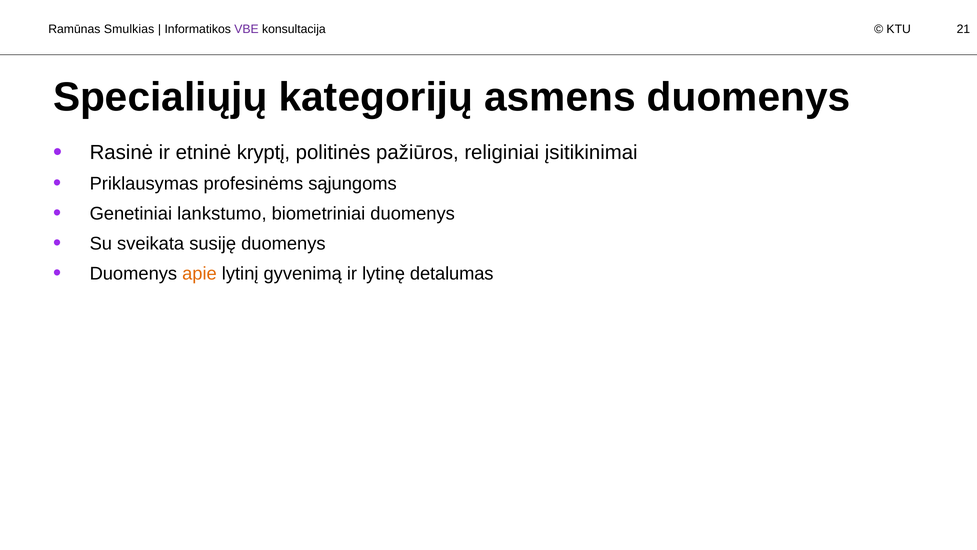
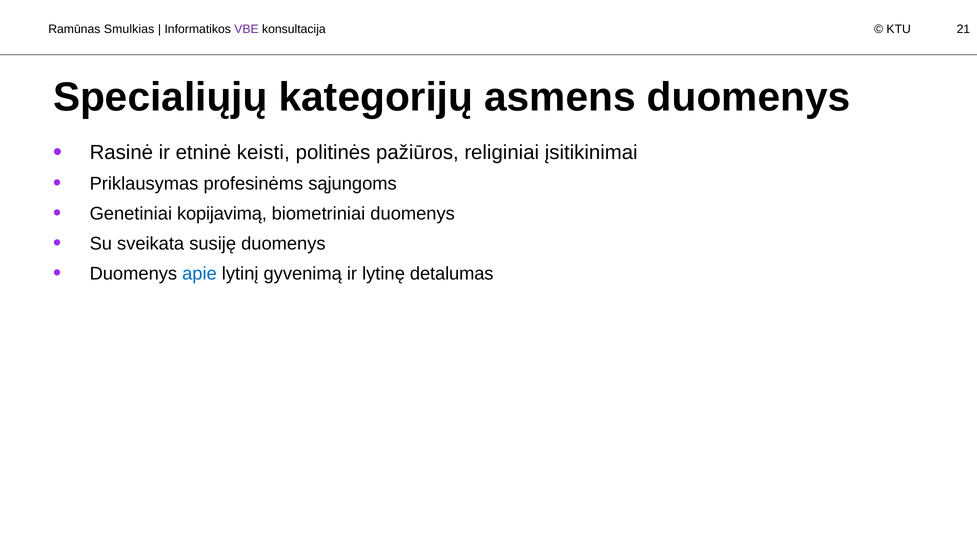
kryptį: kryptį -> keisti (263, 152)
lankstumo: lankstumo -> kopijavimą (222, 213)
apie colour: orange -> blue (199, 273)
